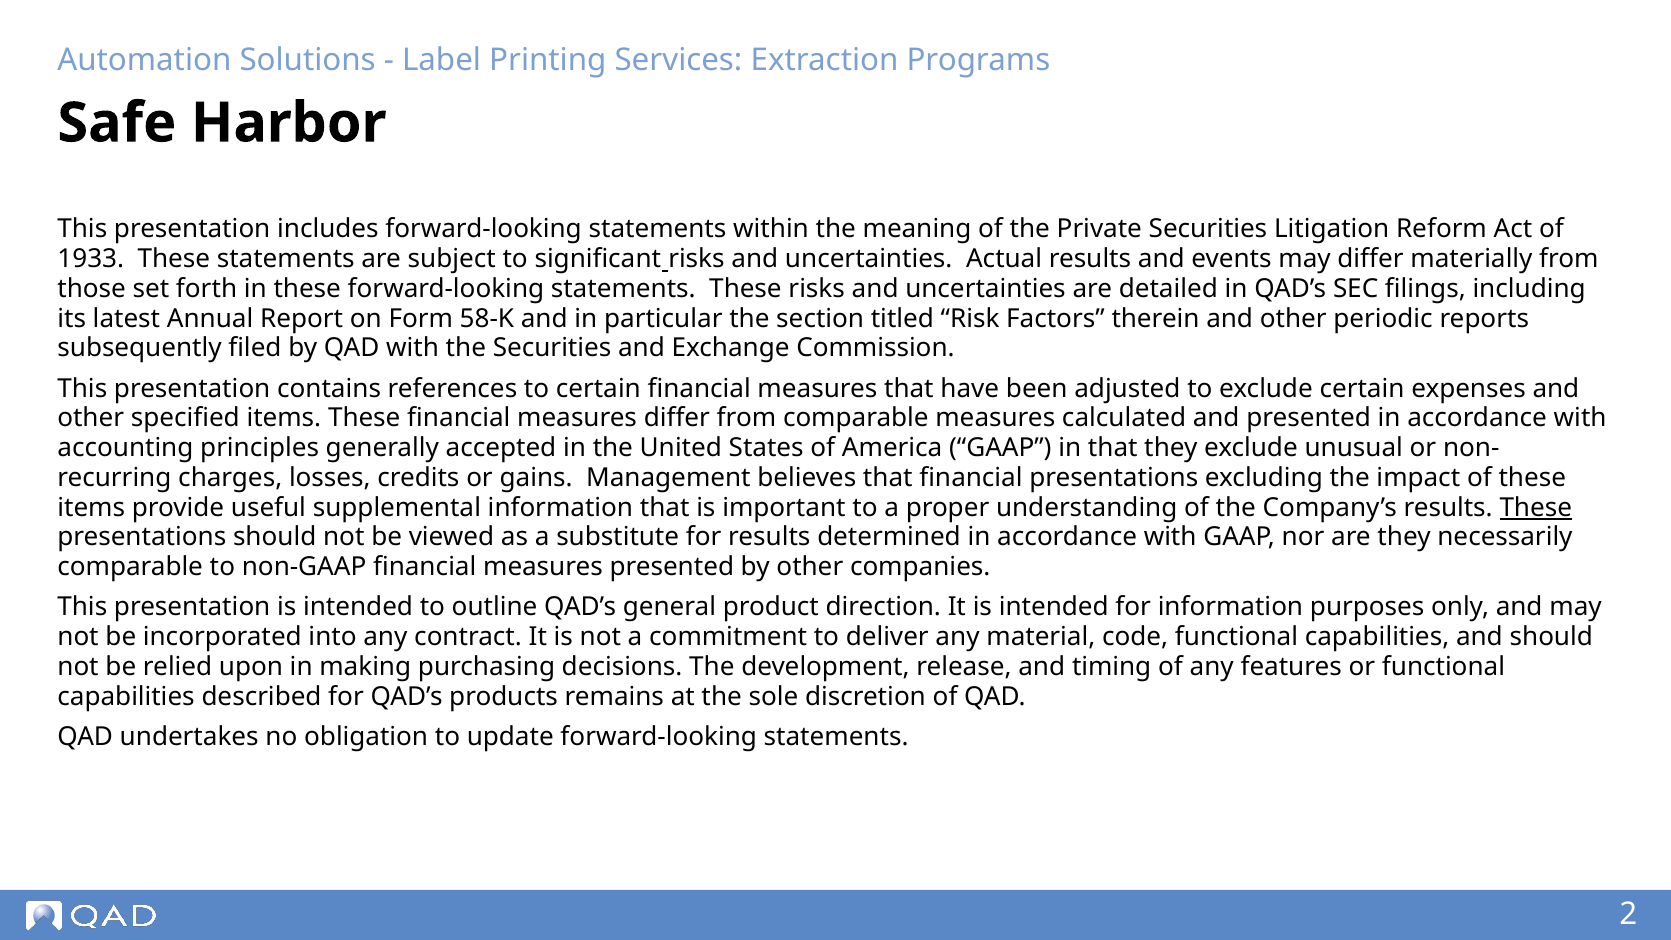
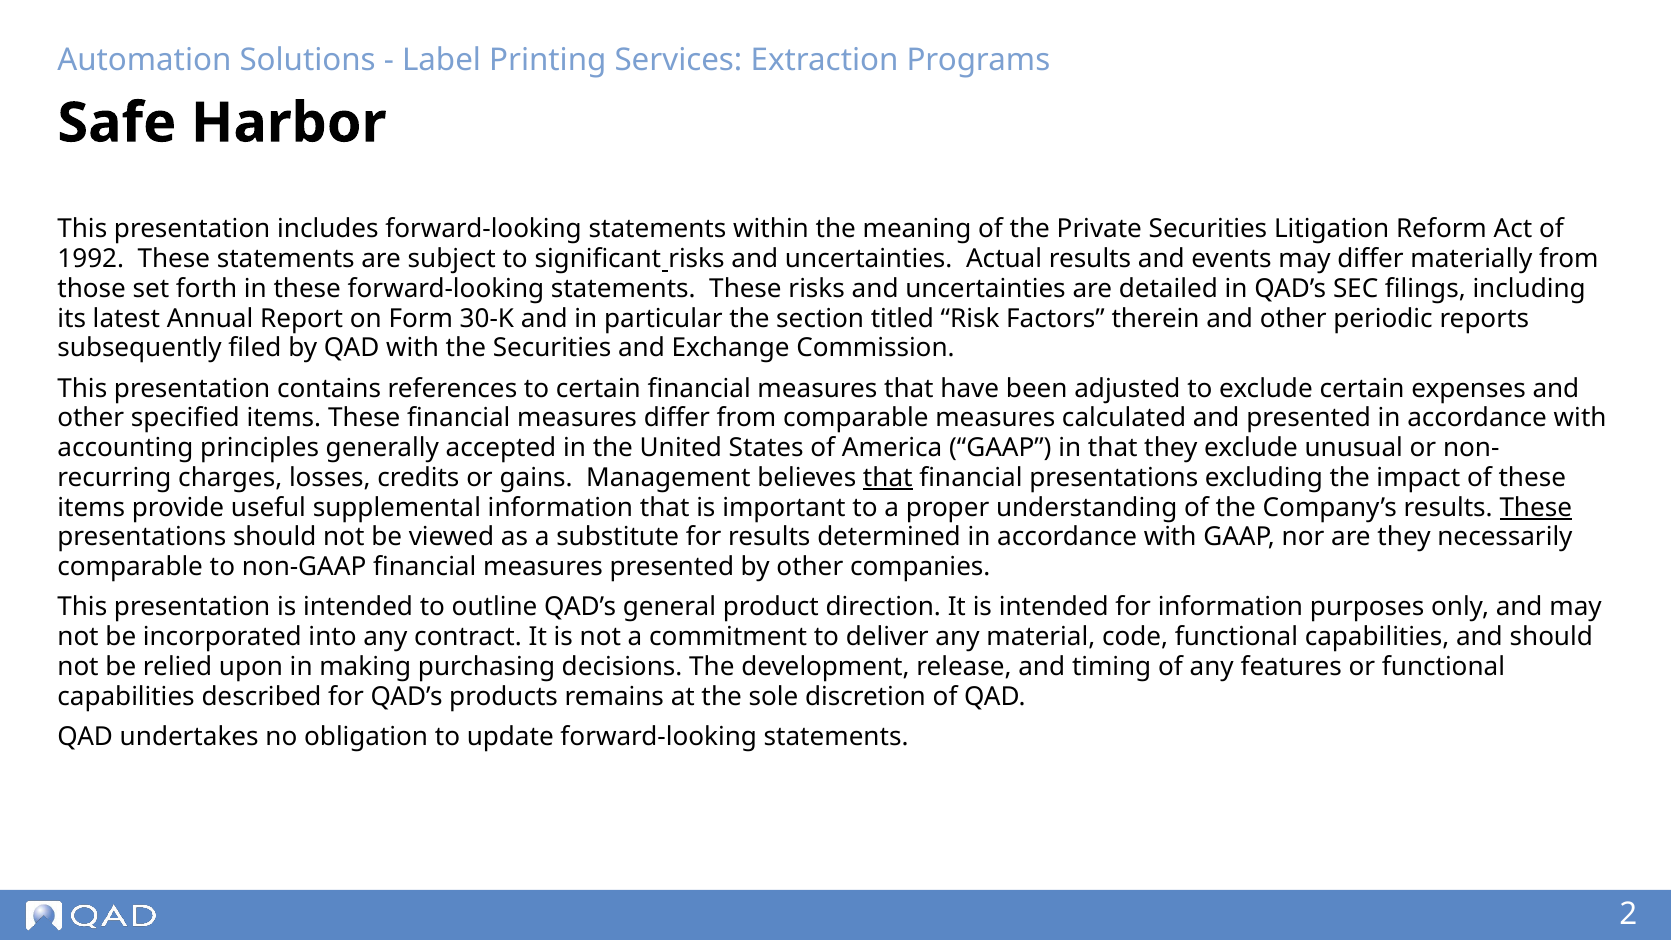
1933: 1933 -> 1992 (91, 259)
58-K: 58-K -> 30-K (487, 319)
that underline: none -> present (888, 478)
